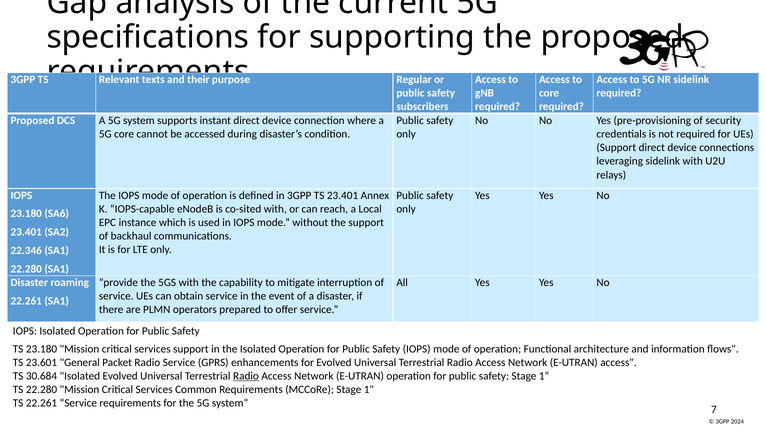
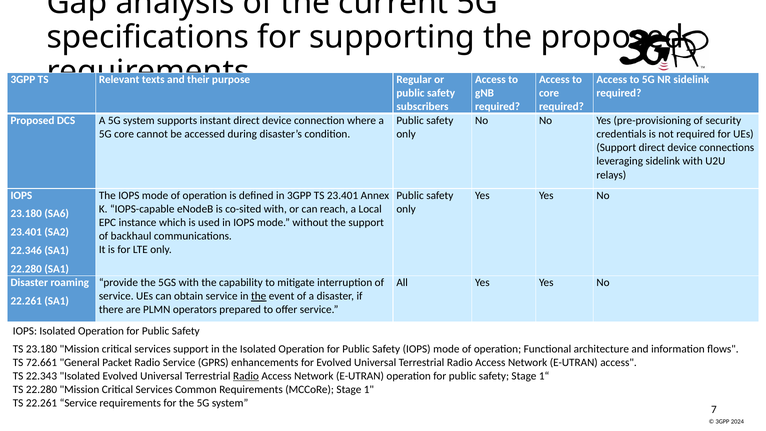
the underline: none -> present (259, 296)
23.601: 23.601 -> 72.661 (41, 363)
30.684: 30.684 -> 22.343 (41, 376)
